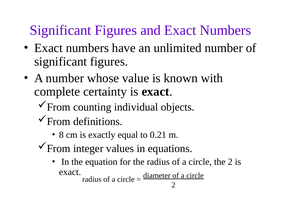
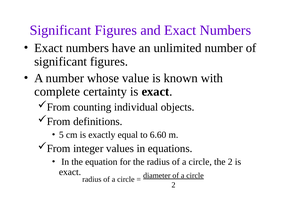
8: 8 -> 5 (61, 135)
0.21: 0.21 -> 6.60 (158, 135)
